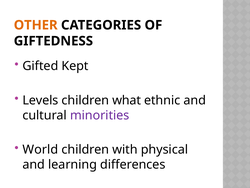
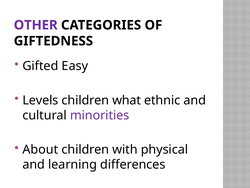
OTHER colour: orange -> purple (36, 25)
Kept: Kept -> Easy (75, 66)
World: World -> About (40, 149)
